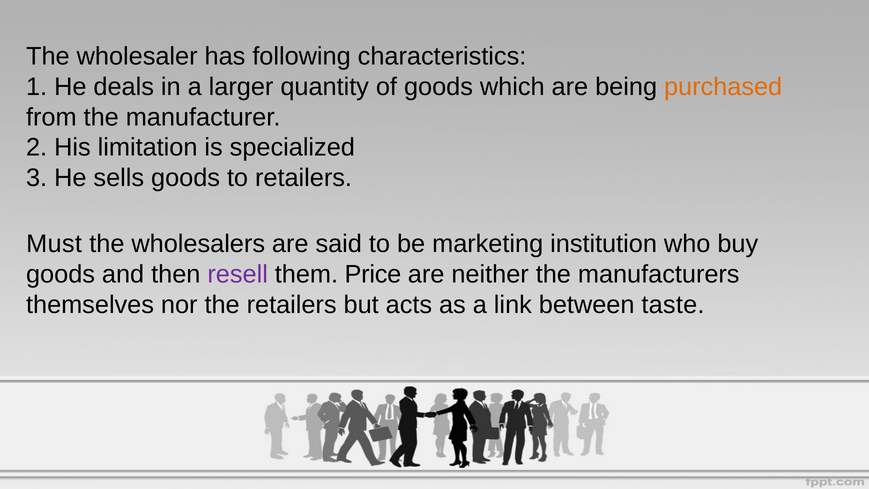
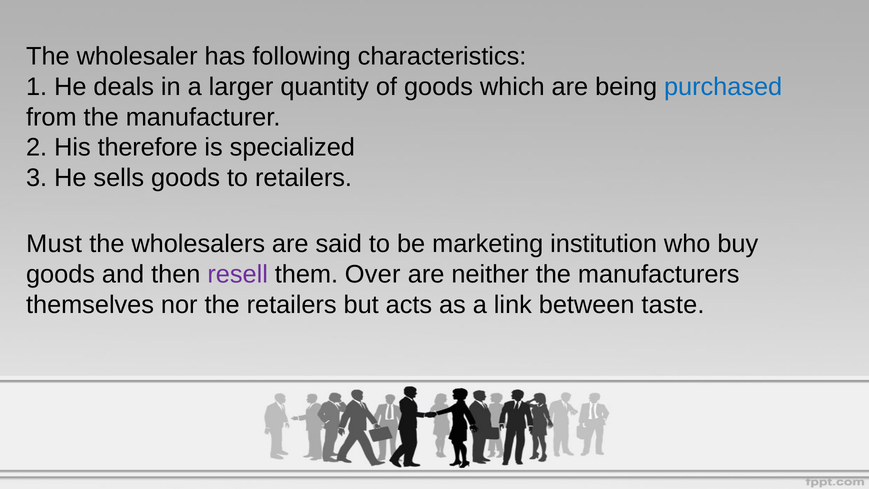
purchased colour: orange -> blue (723, 87)
limitation: limitation -> therefore (148, 148)
Price: Price -> Over (373, 274)
